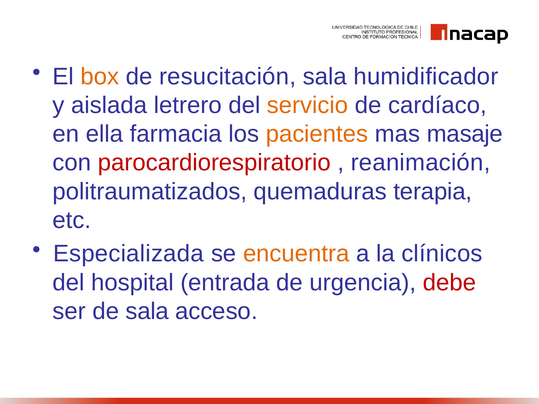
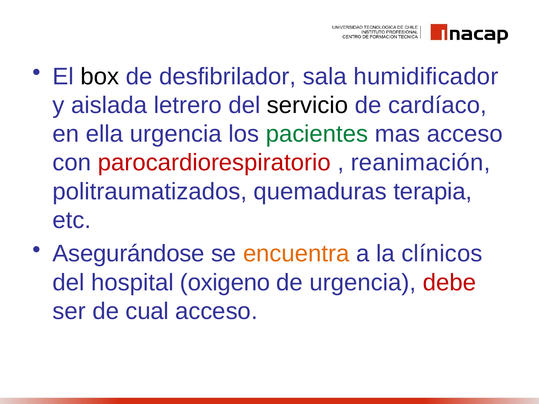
box colour: orange -> black (100, 77)
resucitación: resucitación -> desfibrilador (228, 77)
servicio colour: orange -> black (308, 105)
ella farmacia: farmacia -> urgencia (176, 134)
pacientes colour: orange -> green (317, 134)
mas masaje: masaje -> acceso (465, 134)
Especializada: Especializada -> Asegurándose (129, 254)
entrada: entrada -> oxigeno (225, 283)
de sala: sala -> cual (147, 311)
